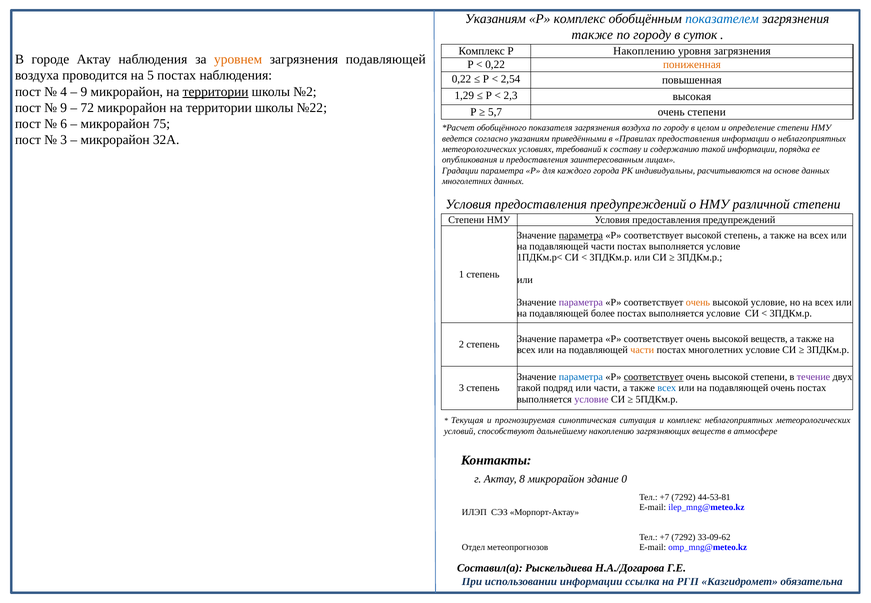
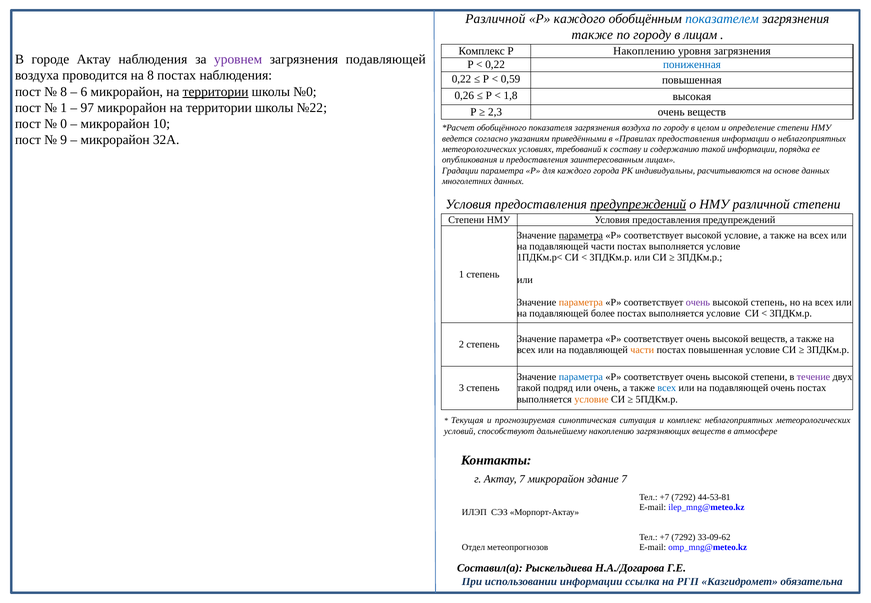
Указаниям: Указаниям -> Различной (495, 19)
Р комплекс: комплекс -> каждого (580, 19)
в суток: суток -> лицам (700, 35)
уровнем colour: orange -> purple (238, 59)
пониженная colour: orange -> blue (692, 65)
на 5: 5 -> 8 (151, 76)
2,54: 2,54 -> 0,59 (511, 79)
4: 4 -> 8 (64, 92)
9: 9 -> 6 (84, 92)
№2: №2 -> №0 (305, 92)
1,29: 1,29 -> 0,26 (464, 95)
2,3: 2,3 -> 1,8 (511, 95)
9: 9 -> 1 (64, 108)
72: 72 -> 97 (87, 108)
5,7: 5,7 -> 2,3 (495, 112)
очень степени: степени -> веществ (707, 112)
6: 6 -> 0 (64, 124)
75: 75 -> 10 (161, 124)
3: 3 -> 9 (64, 140)
предупреждений underline: none -> present (638, 204)
высокой степень: степень -> условие (742, 235)
параметра colour: purple -> orange (581, 302)
очень colour: orange -> purple (698, 302)
высокой условие: условие -> степень (769, 302)
постах многолетних: многолетних -> повышенная (716, 350)
соответствует underline: present -> none (654, 377)
или части: части -> очень (607, 388)
условие colour: purple -> orange (591, 399)
Актау 8: 8 -> 7 (522, 479)
здание 0: 0 -> 7 (624, 479)
